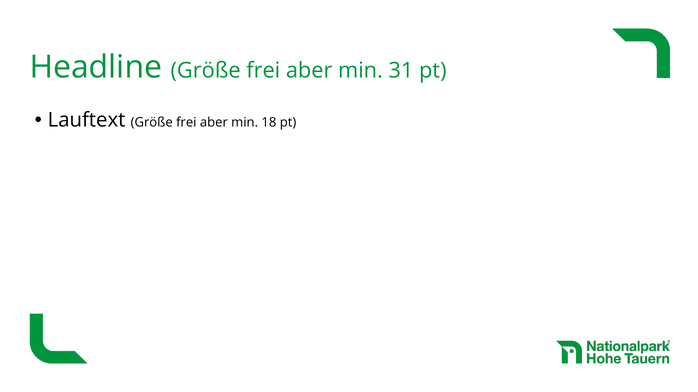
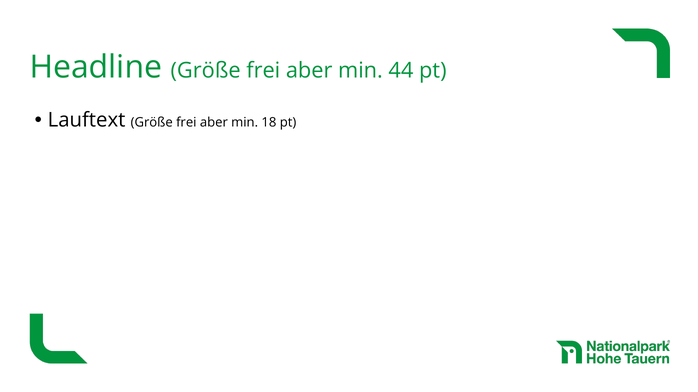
31: 31 -> 44 (401, 71)
